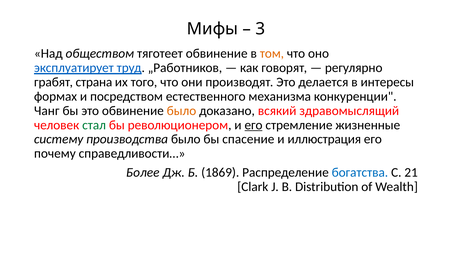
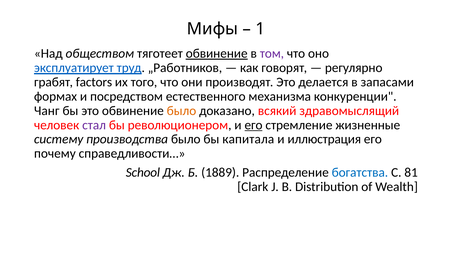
3: 3 -> 1 (260, 29)
обвинение underline: none -> present (217, 53)
том colour: orange -> purple (272, 53)
страна: страна -> factors (94, 82)
интересы: интересы -> запасами (387, 82)
стал colour: green -> purple (94, 125)
спасение: спасение -> капитала (248, 139)
Более: Более -> School (143, 172)
1869: 1869 -> 1889 (220, 172)
21: 21 -> 81 (411, 172)
